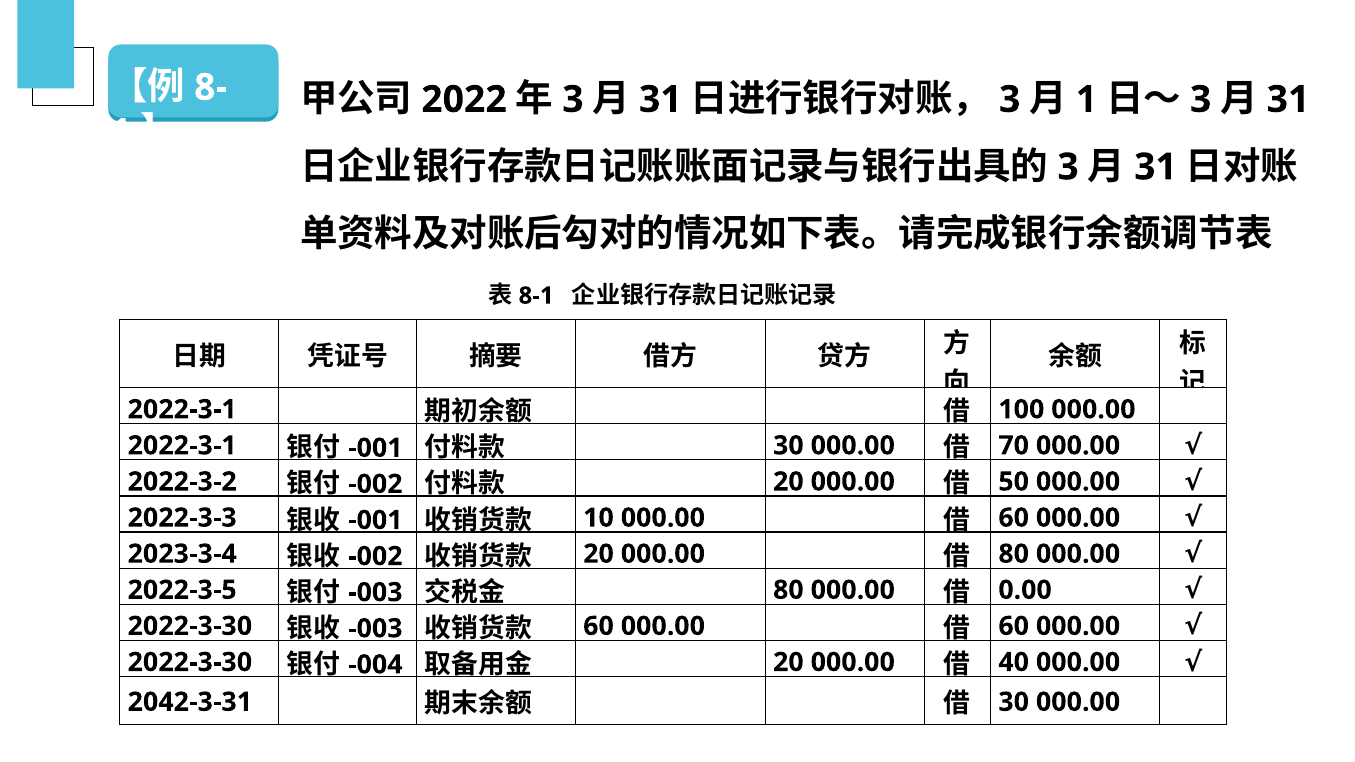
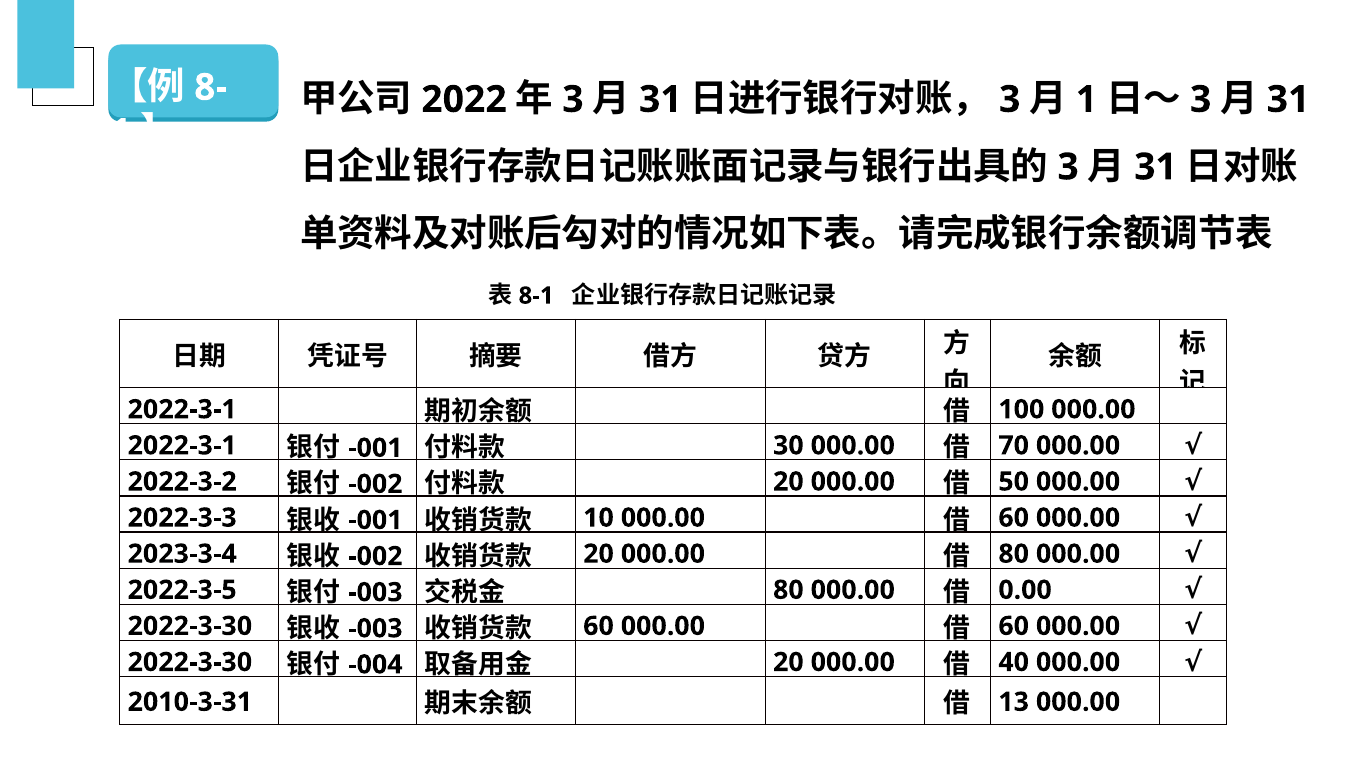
2042-3-31: 2042-3-31 -> 2010-3-31 (190, 702)
30: 30 -> 13 (1014, 702)
